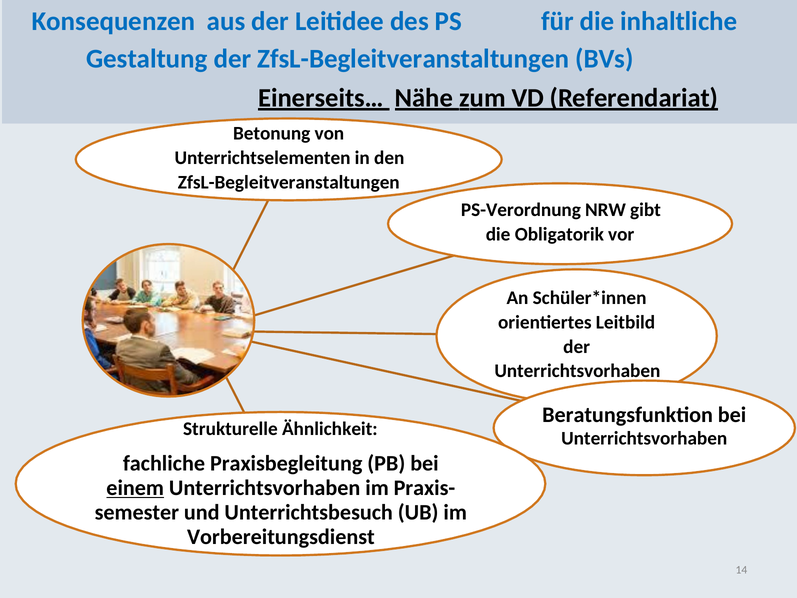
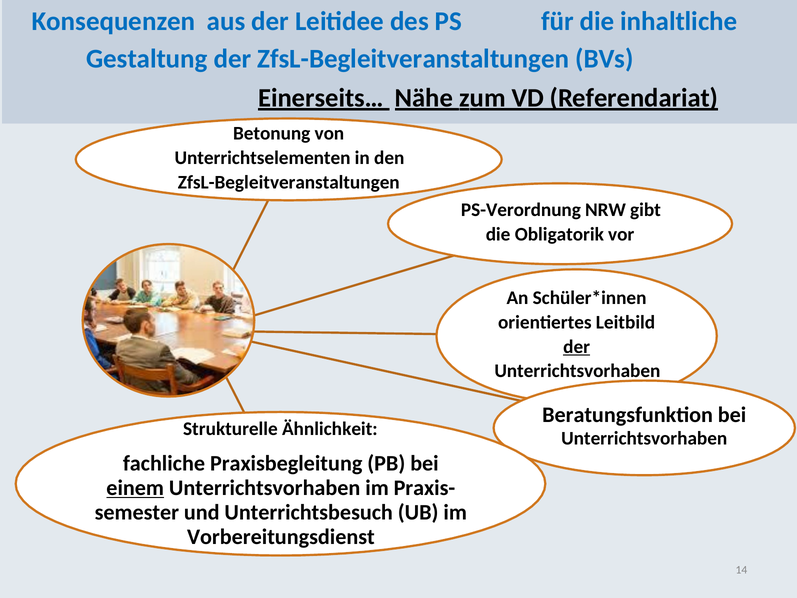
der underline: none -> present (577, 347)
